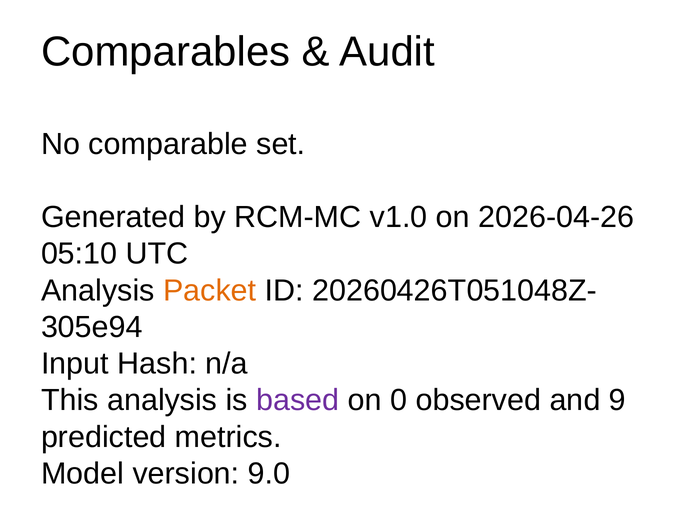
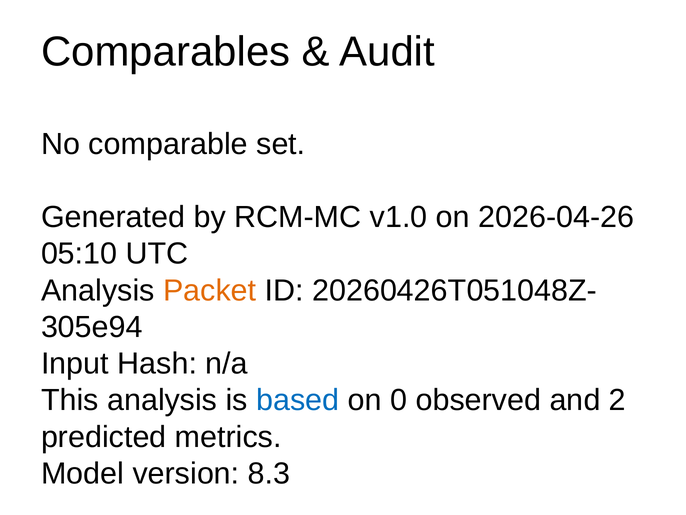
based colour: purple -> blue (298, 400)
9: 9 -> 2 (617, 400)
9.0: 9.0 -> 8.3 (269, 473)
